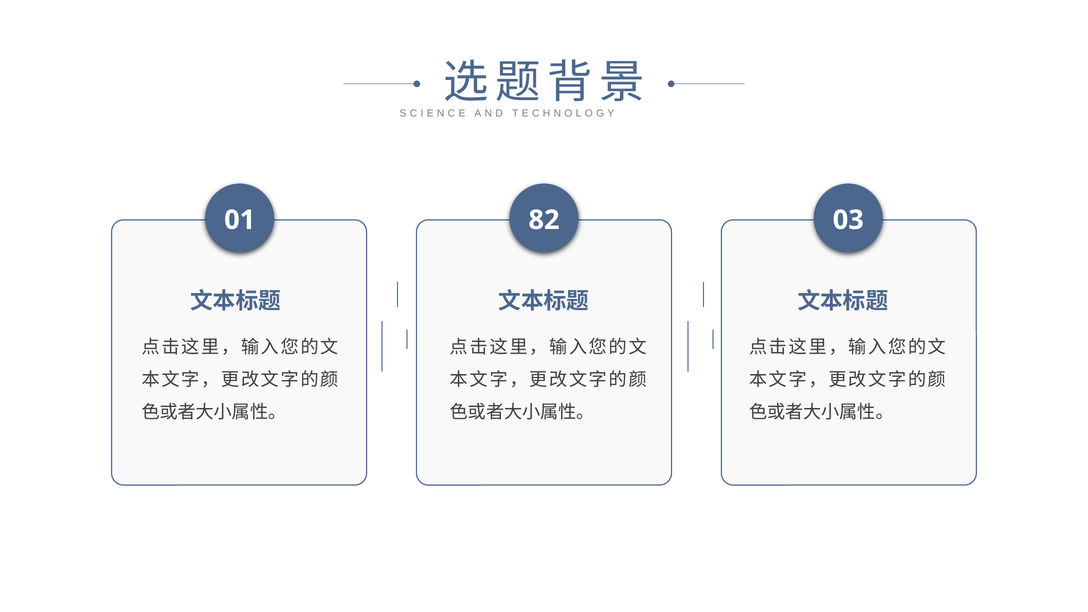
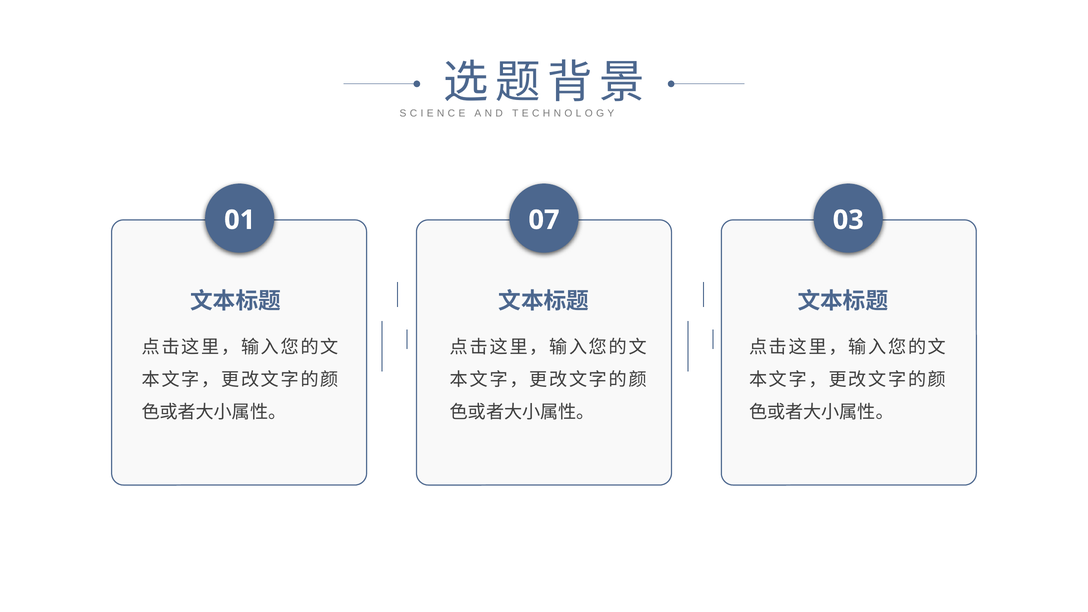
82: 82 -> 07 (544, 220)
